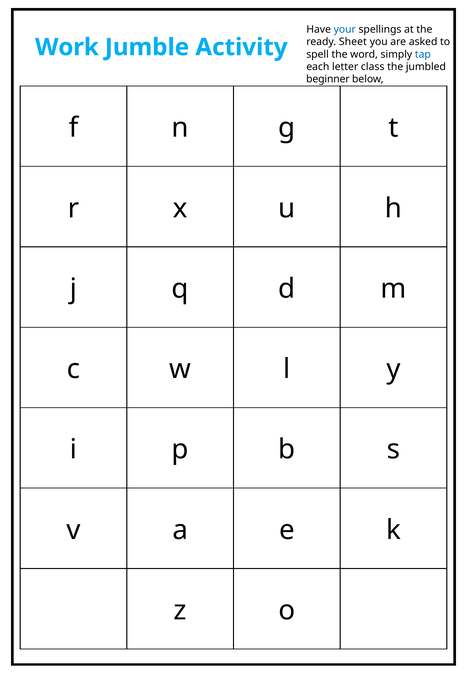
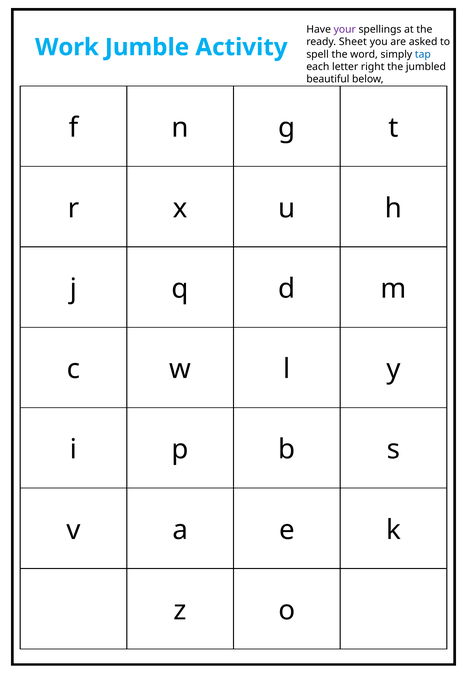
your colour: blue -> purple (345, 29)
class: class -> right (373, 67)
beginner: beginner -> beautiful (328, 79)
